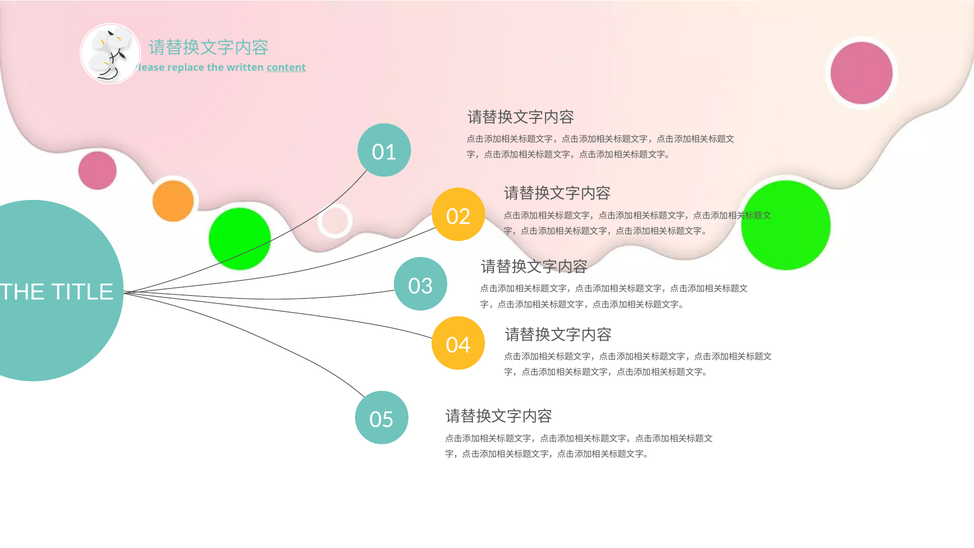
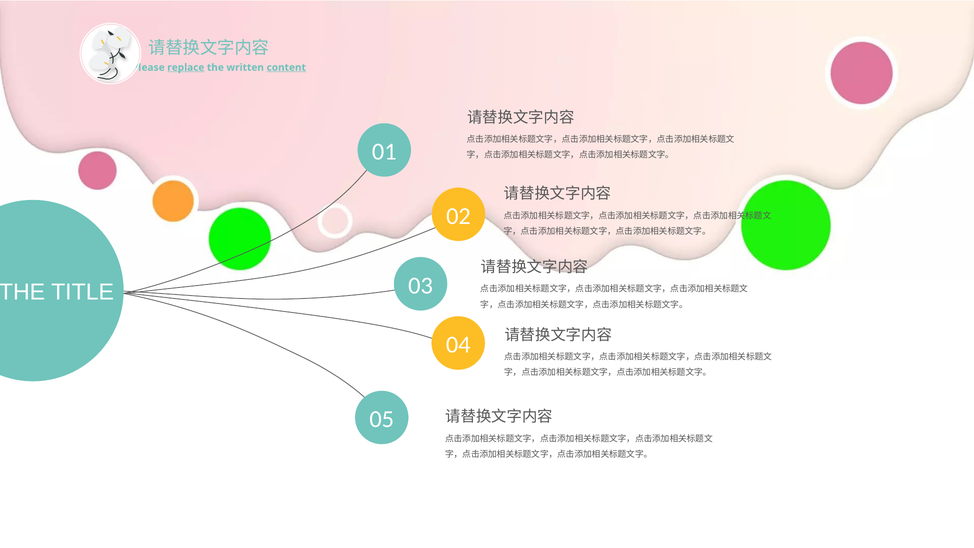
replace underline: none -> present (186, 67)
